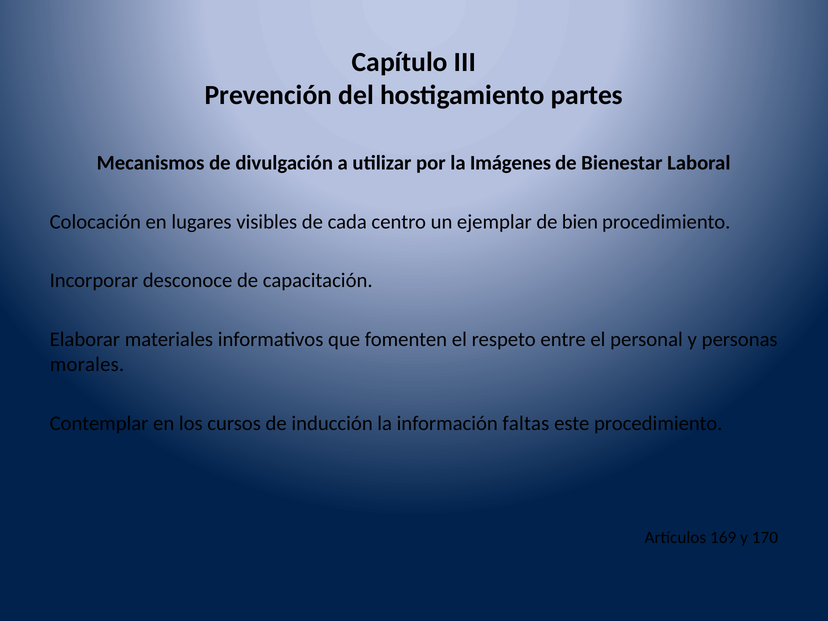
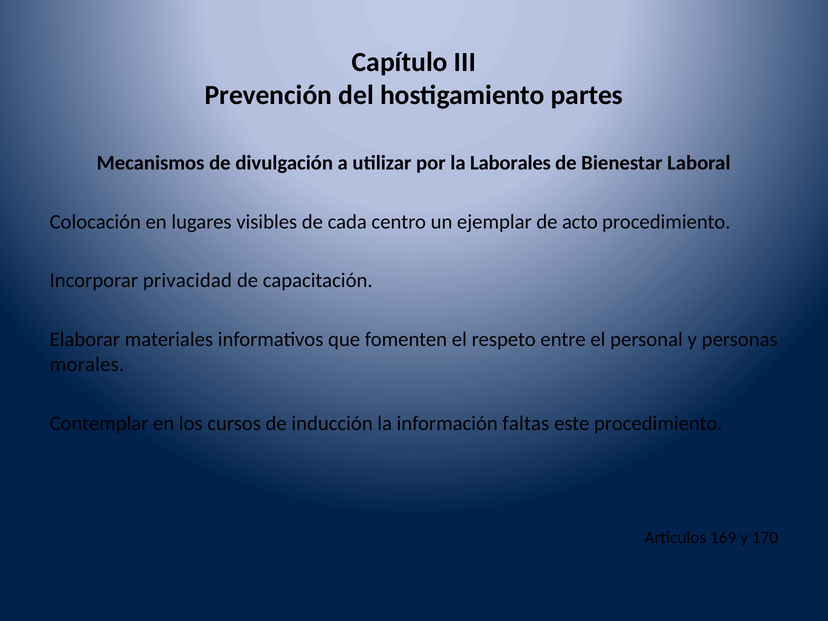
Imágenes: Imágenes -> Laborales (510, 163)
bien: bien -> acto (580, 222)
desconoce: desconoce -> privacidad (187, 281)
